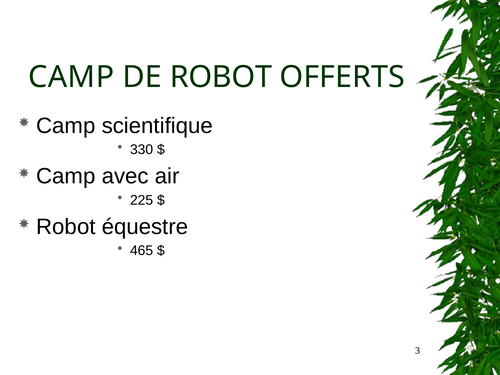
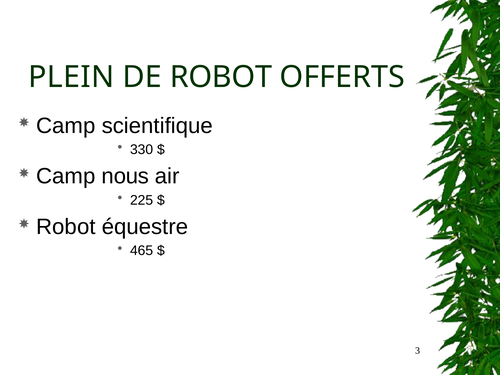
CAMP: CAMP -> PLEIN (71, 77)
avec: avec -> nous (125, 176)
